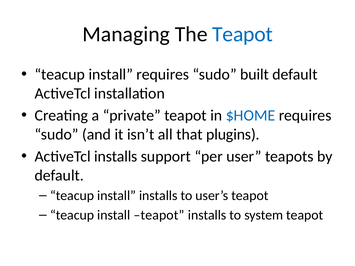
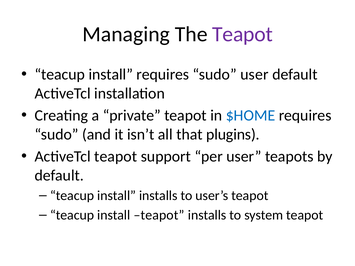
Teapot colour: blue -> purple (242, 34)
sudo built: built -> user (254, 74)
ActiveTcl installs: installs -> teapot (116, 157)
